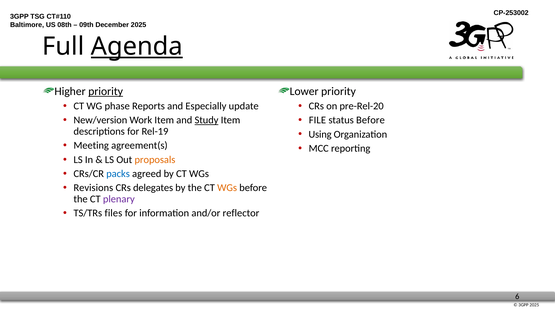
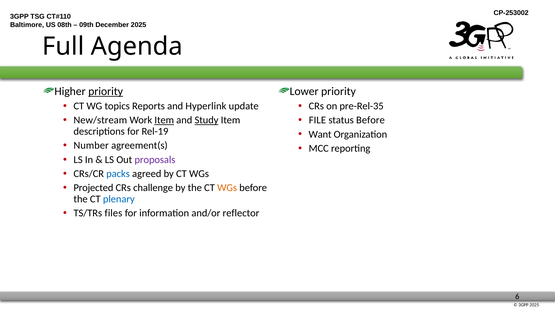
Agenda underline: present -> none (137, 47)
phase: phase -> topics (117, 106)
Especially: Especially -> Hyperlink (206, 106)
pre-Rel-20: pre-Rel-20 -> pre-Rel-35 (362, 106)
New/version: New/version -> New/stream (100, 120)
Item underline: none -> present (164, 120)
Using: Using -> Want (320, 134)
Meeting: Meeting -> Number (91, 146)
proposals colour: orange -> purple (155, 160)
Revisions: Revisions -> Projected (93, 188)
delegates: delegates -> challenge (153, 188)
plenary colour: purple -> blue (119, 199)
